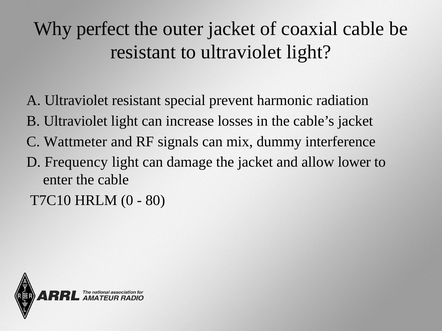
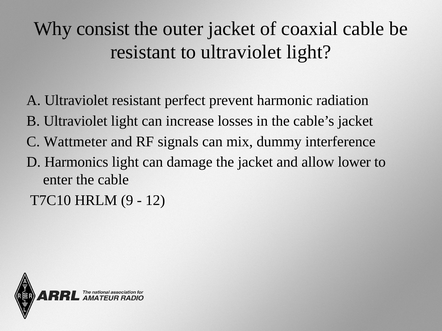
perfect: perfect -> consist (103, 29)
special: special -> perfect (185, 100)
Frequency: Frequency -> Harmonics (76, 162)
0: 0 -> 9 (127, 201)
80: 80 -> 12 (155, 201)
